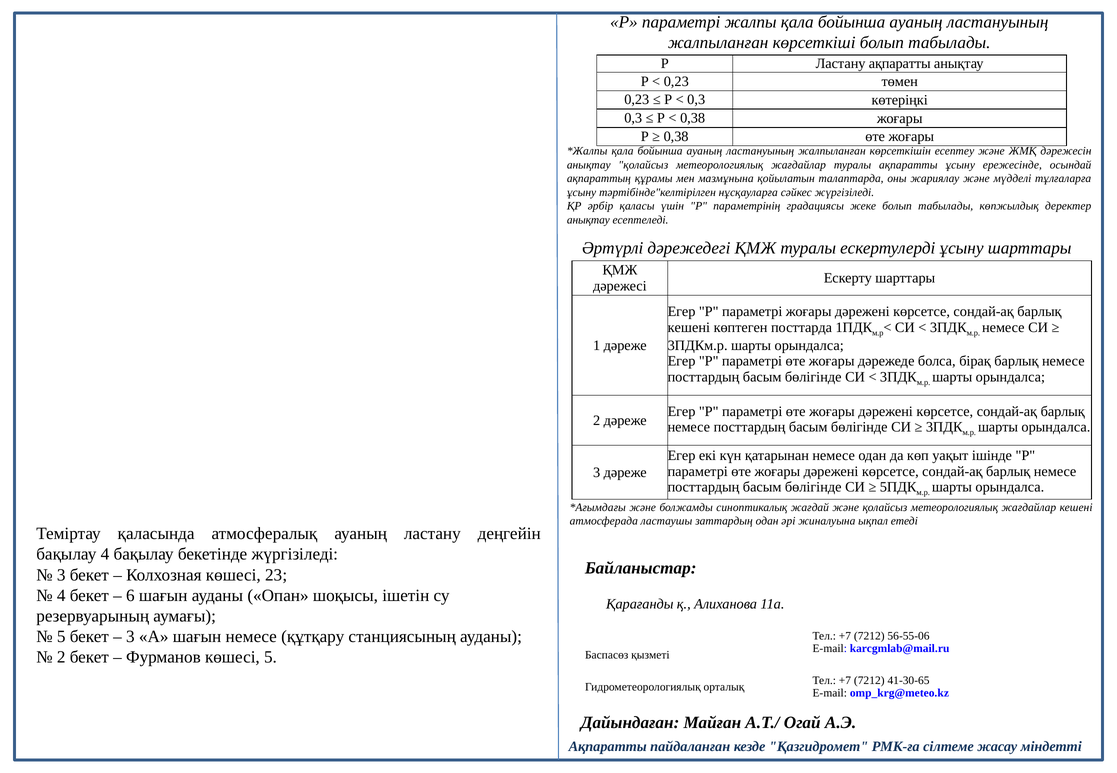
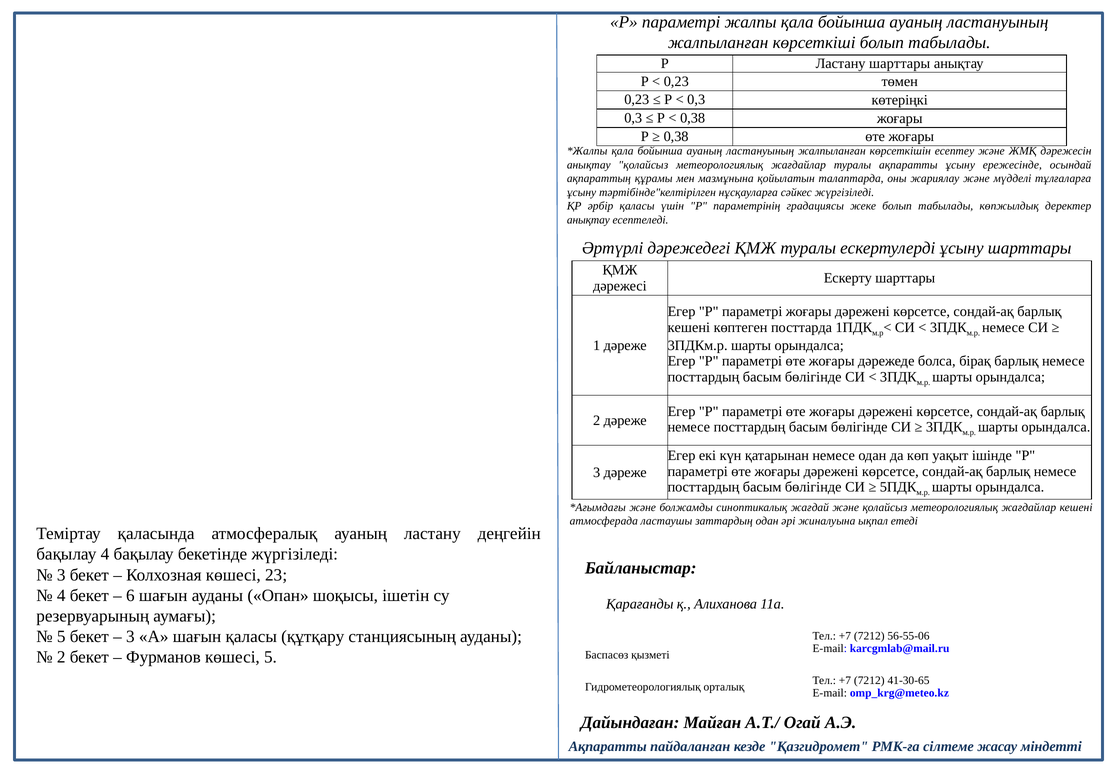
Ластану ақпаратты: ақпаратты -> шарттары (900, 64)
шағын немесе: немесе -> қаласы (251, 637)
